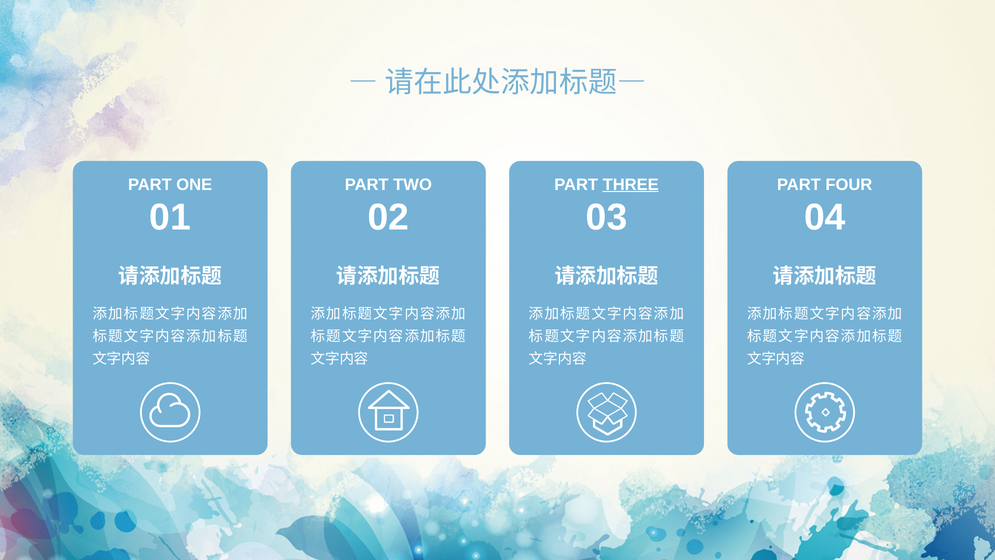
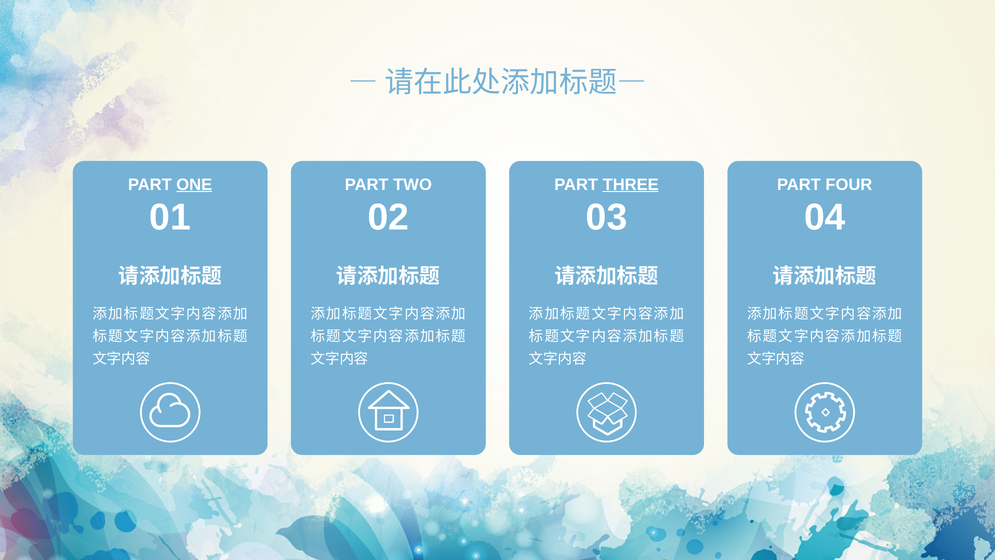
ONE underline: none -> present (194, 184)
